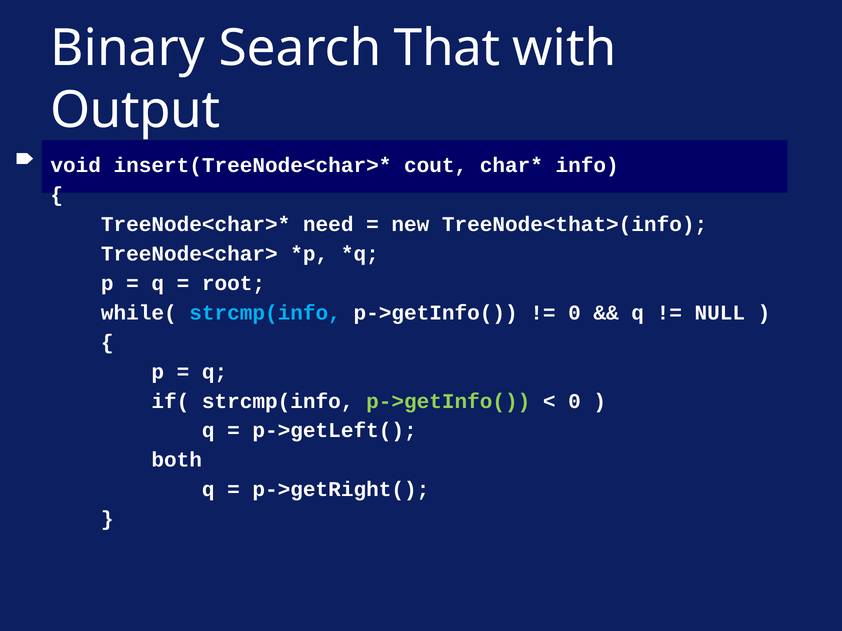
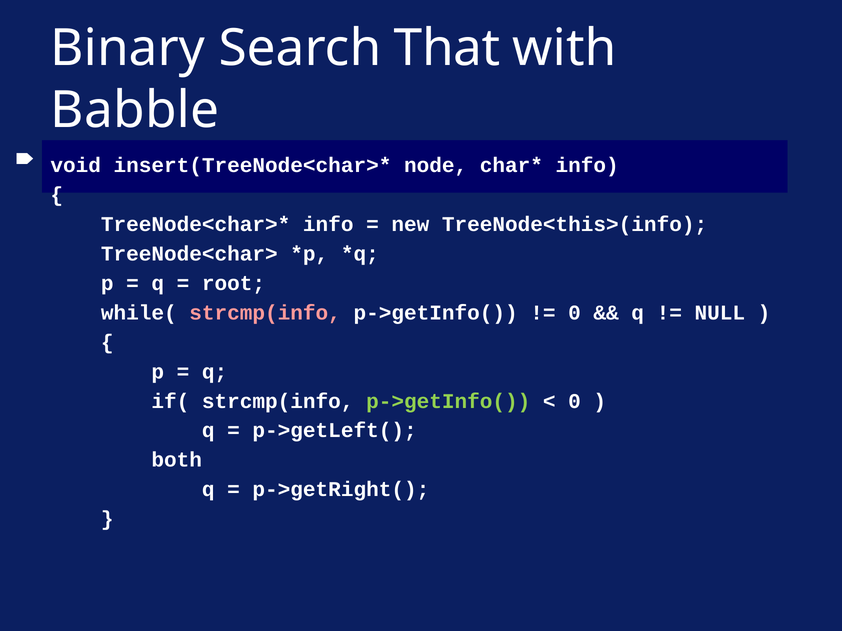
Output: Output -> Babble (135, 110)
cout: cout -> node (436, 166)
need: need -> info (328, 225)
TreeNode<that>(info: TreeNode<that>(info -> TreeNode<this>(info (575, 225)
strcmp(info colour: light blue -> pink (265, 313)
